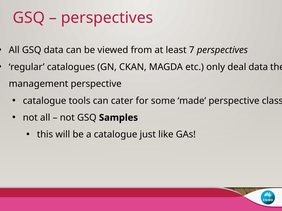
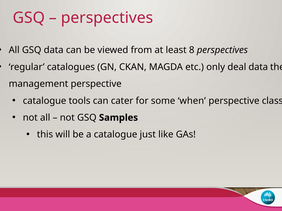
7: 7 -> 8 (192, 50)
made: made -> when (192, 101)
